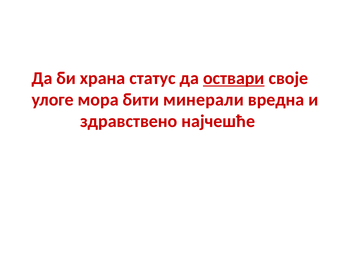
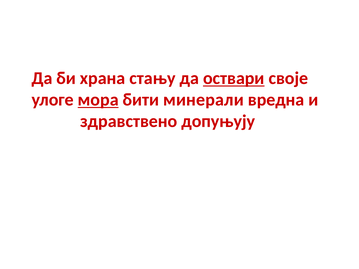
статус: статус -> стању (152, 78)
мора underline: none -> present (98, 100)
најчешће: најчешће -> допуњују (218, 121)
